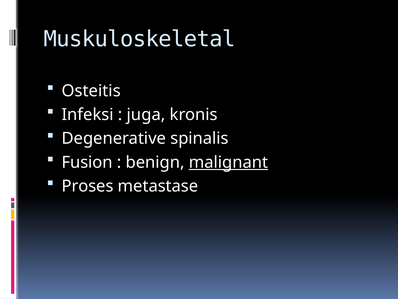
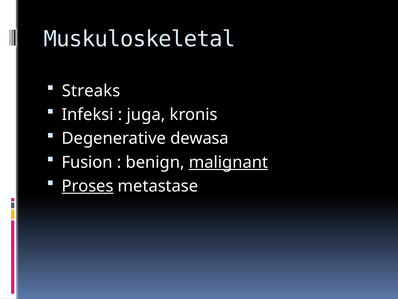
Osteitis: Osteitis -> Streaks (91, 91)
spinalis: spinalis -> dewasa (200, 138)
Proses underline: none -> present (88, 186)
